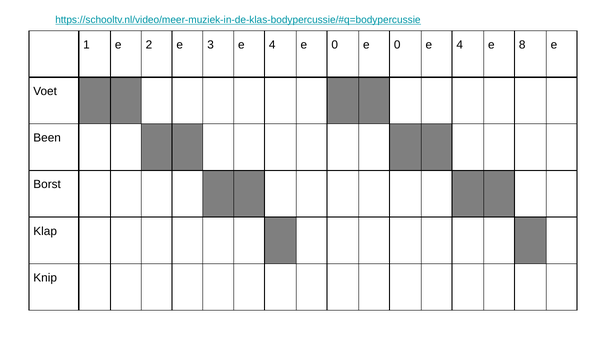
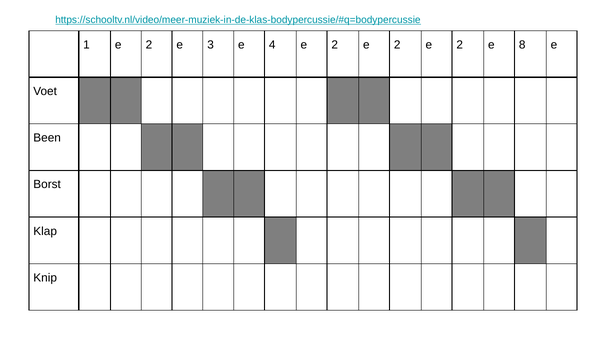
4 e 0: 0 -> 2 (335, 45)
0: 0 -> 2 (397, 45)
4: 4 -> 2 (460, 45)
